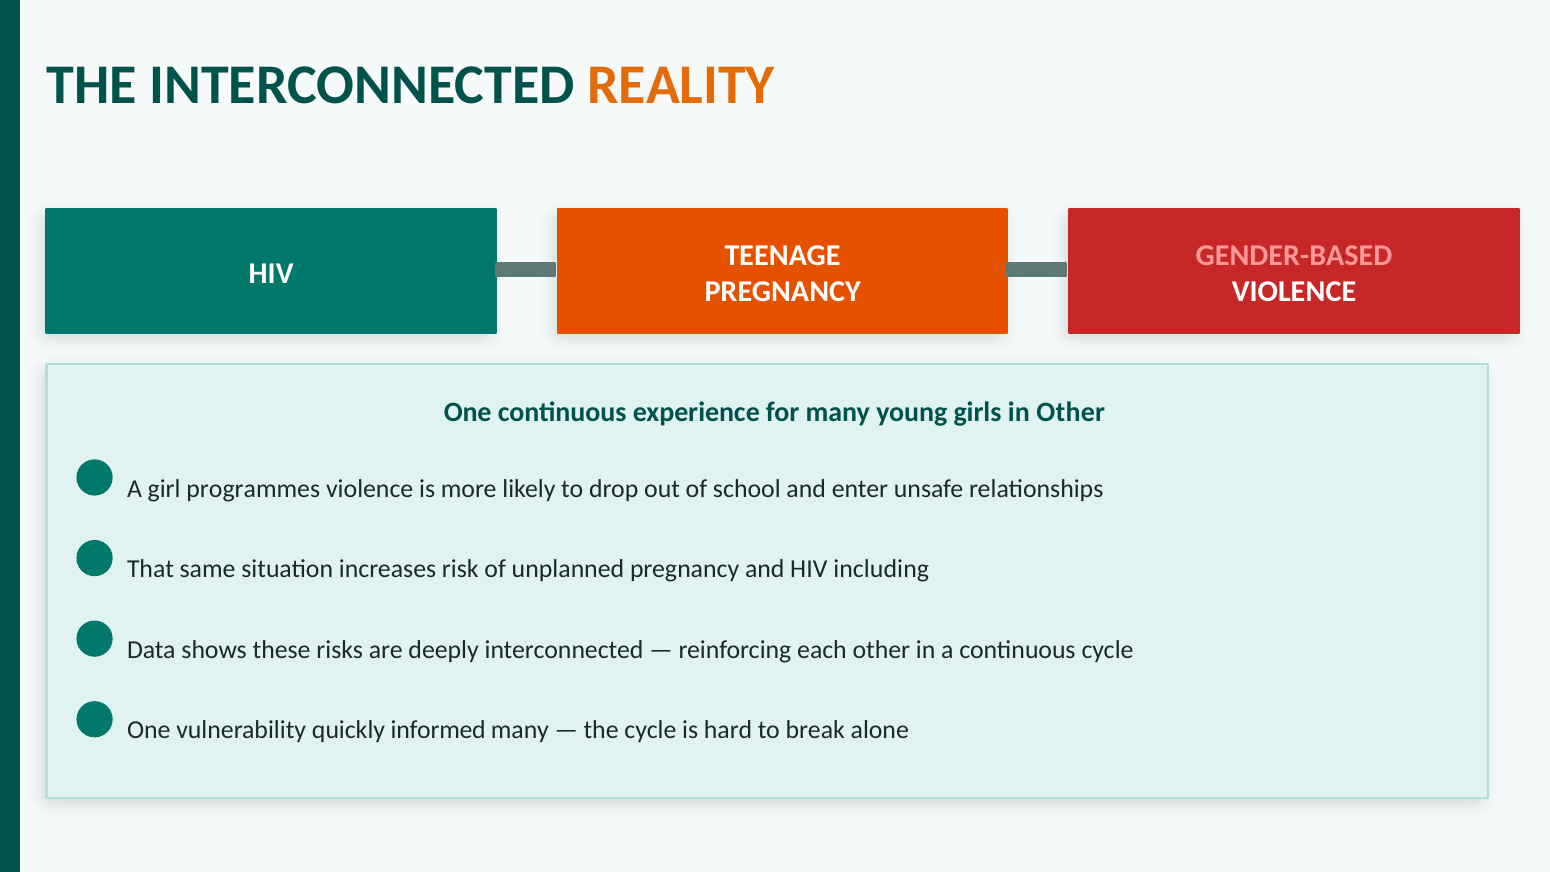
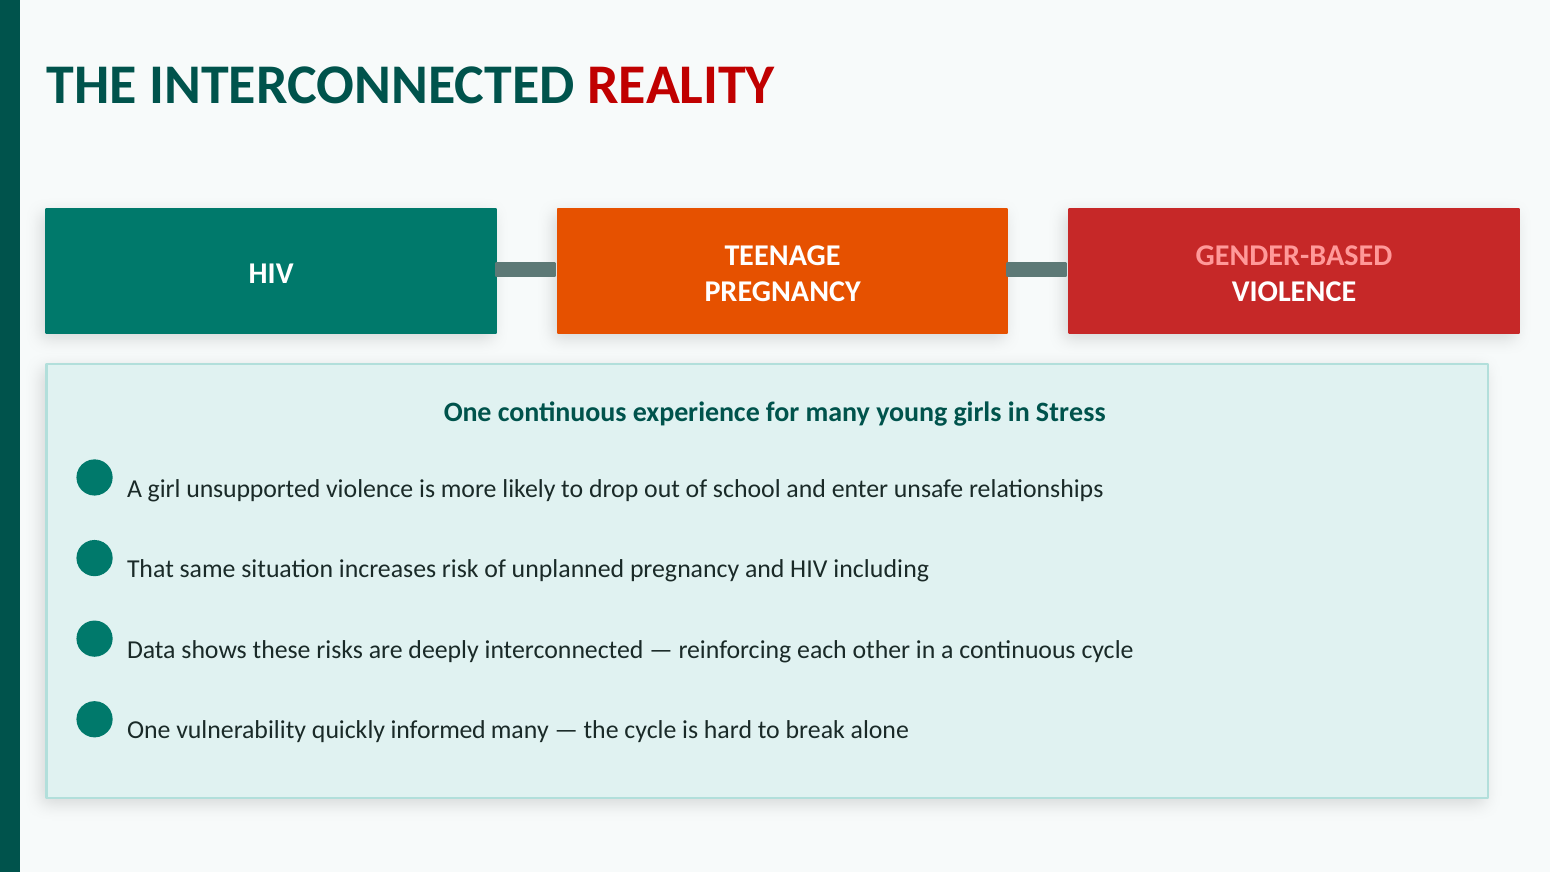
REALITY colour: orange -> red (681, 85)
in Other: Other -> Stress (1071, 413)
programmes: programmes -> unsupported (253, 488)
